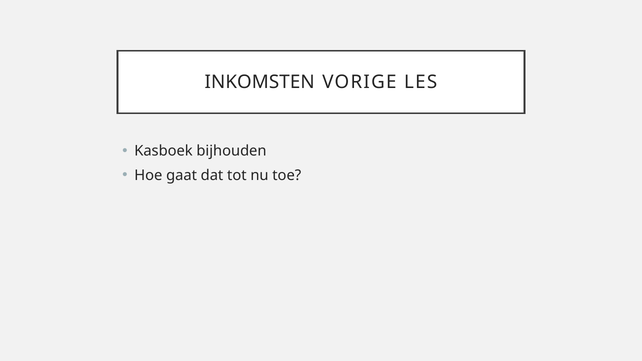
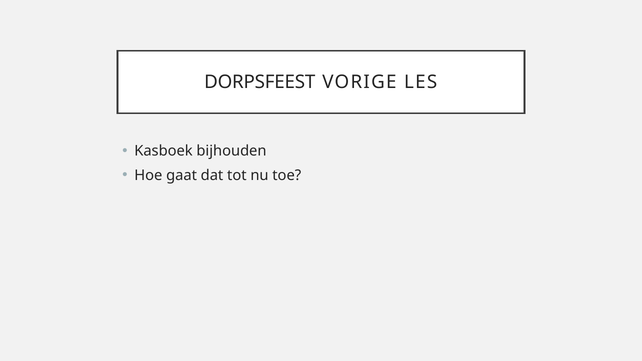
INKOMSTEN: INKOMSTEN -> DORPSFEEST (260, 82)
